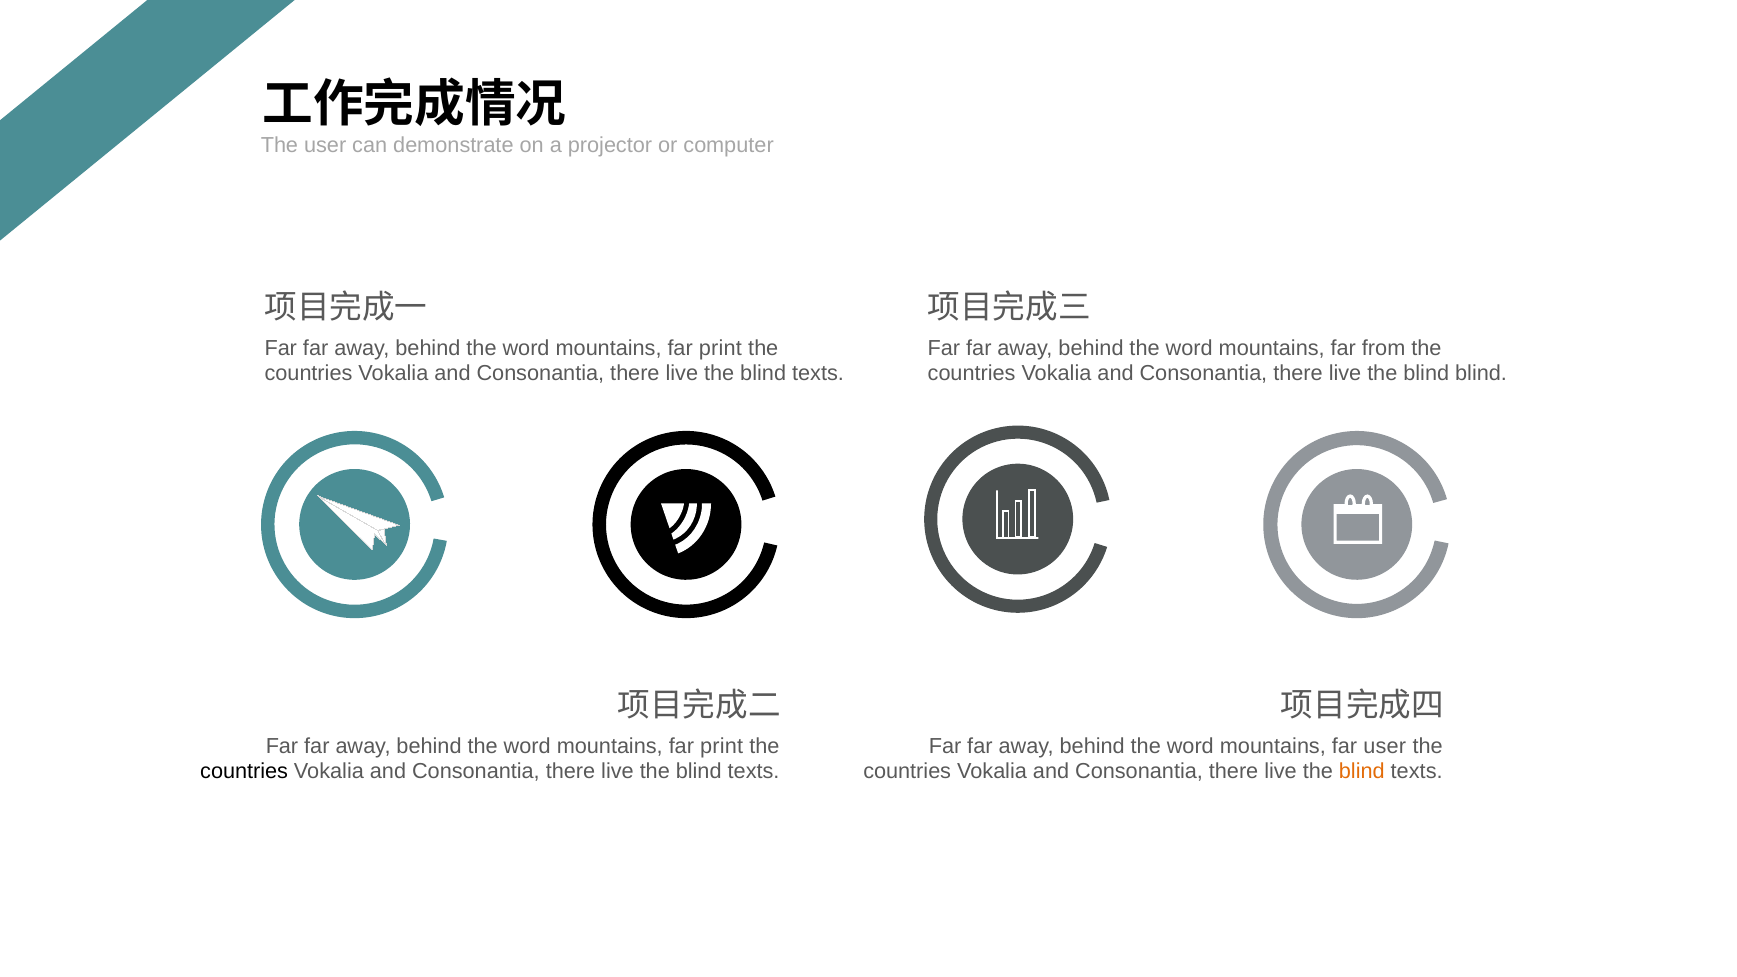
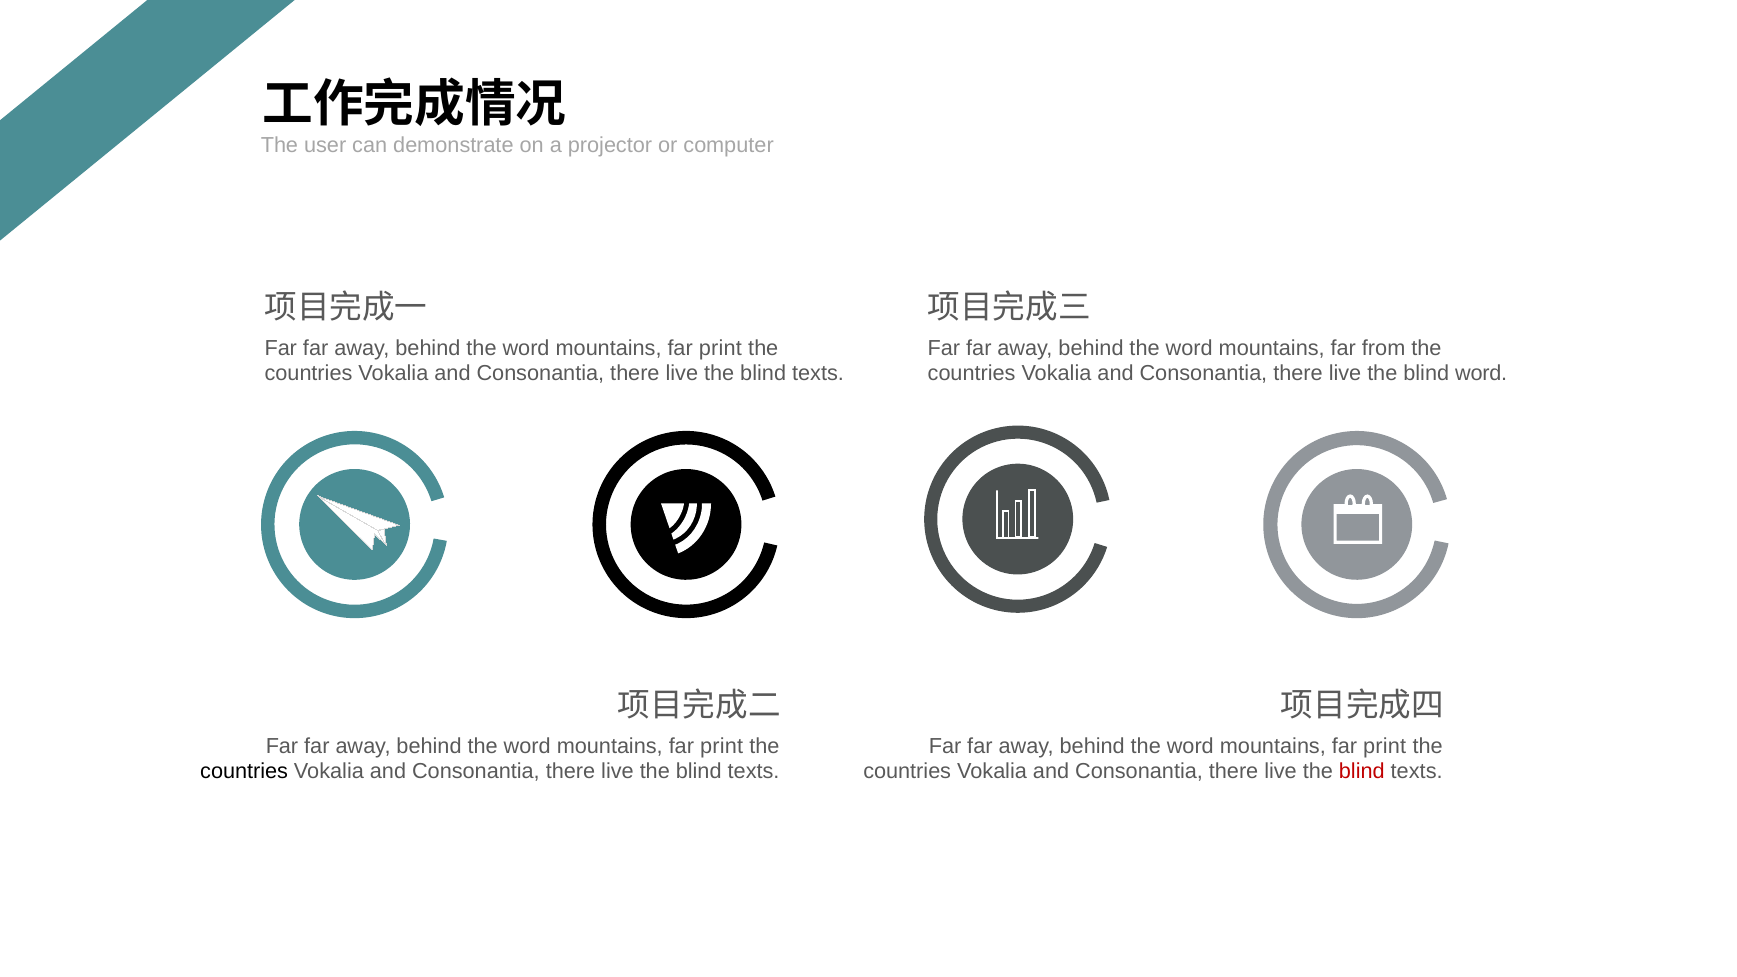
blind blind: blind -> word (1481, 374)
user: user -> print (1385, 747)
blind colour: orange -> red (1362, 772)
